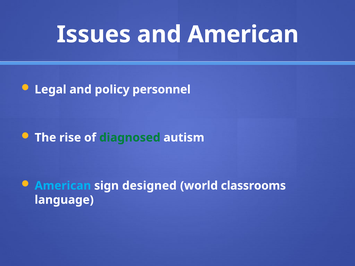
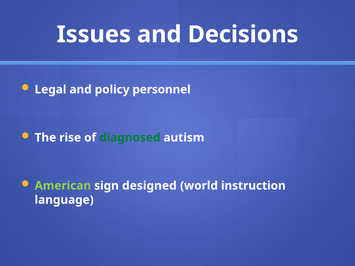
and American: American -> Decisions (243, 34)
American colour: light blue -> light green (63, 186)
classrooms: classrooms -> instruction (253, 186)
